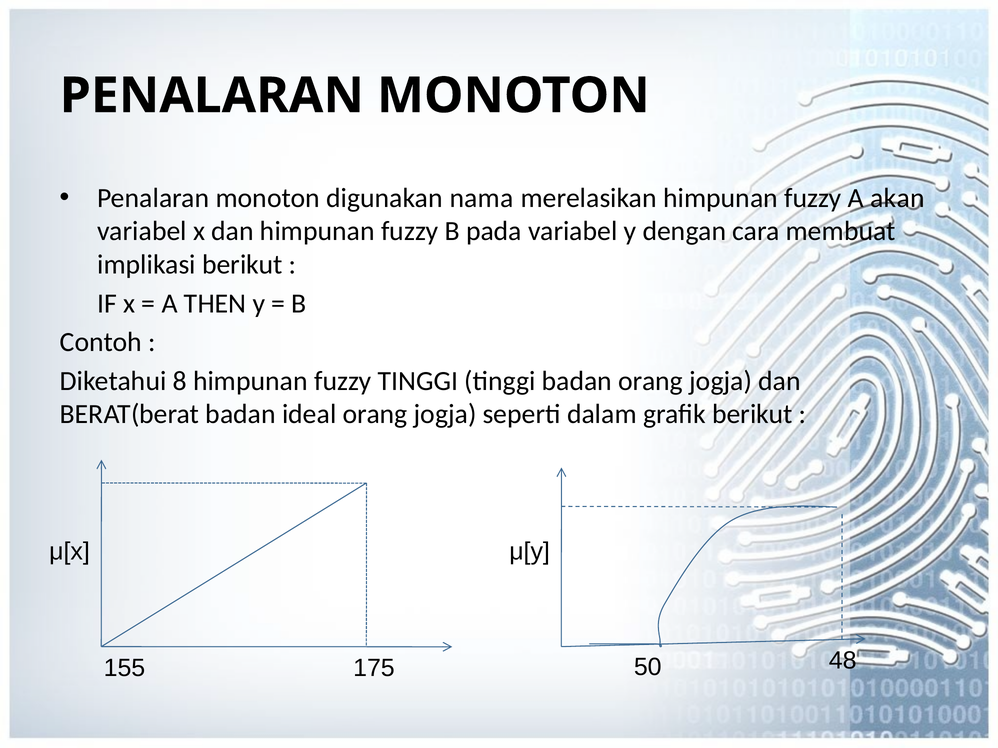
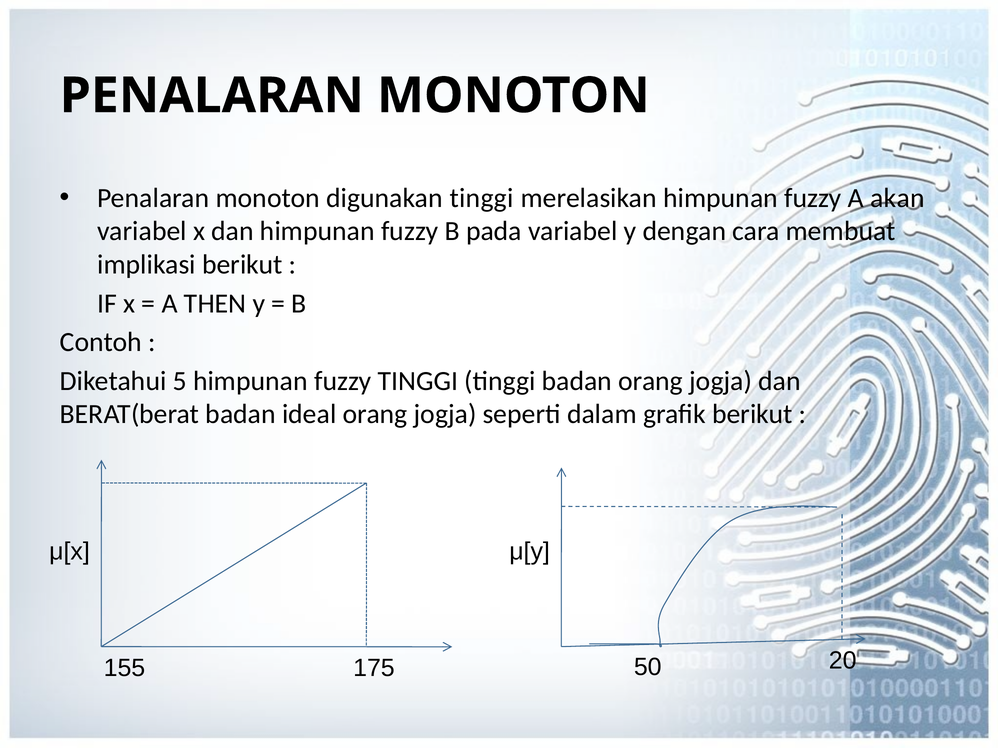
digunakan nama: nama -> tinggi (482, 198)
8: 8 -> 5 (180, 381)
48: 48 -> 20 (843, 661)
